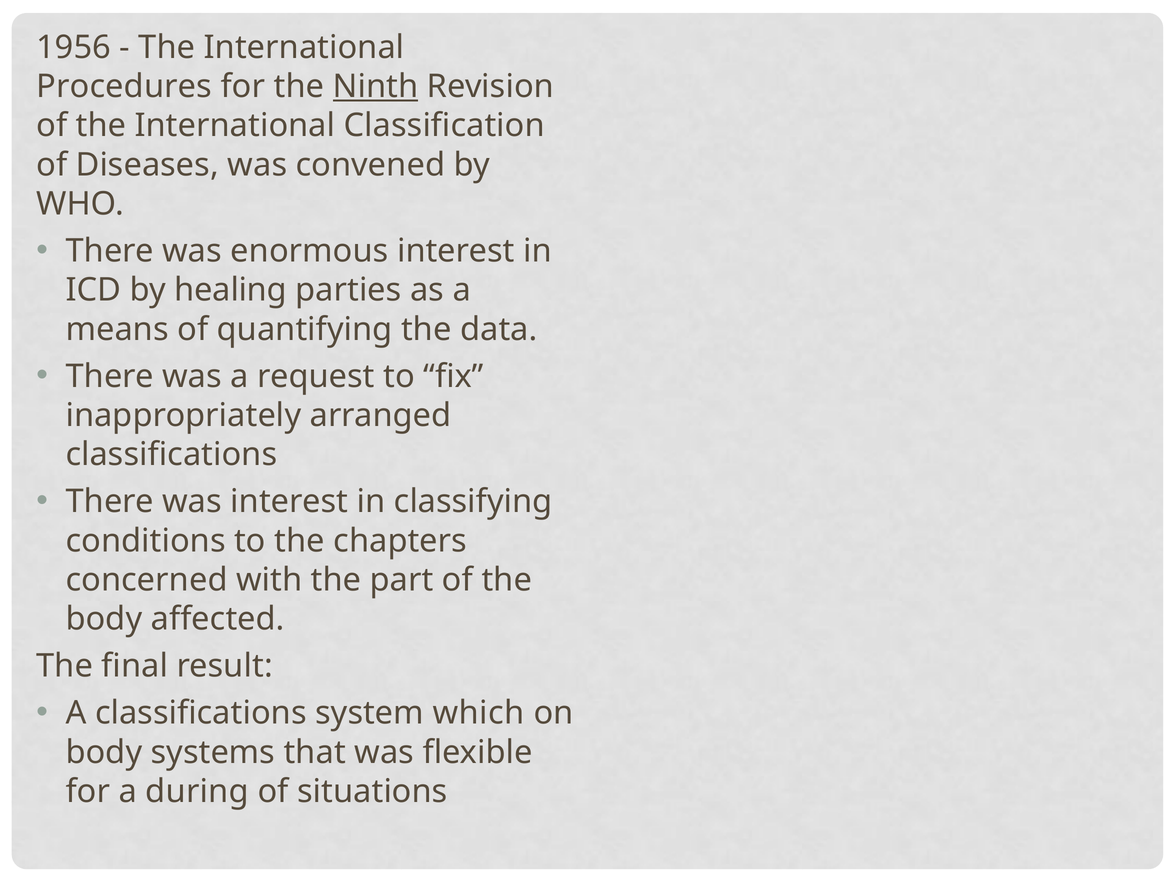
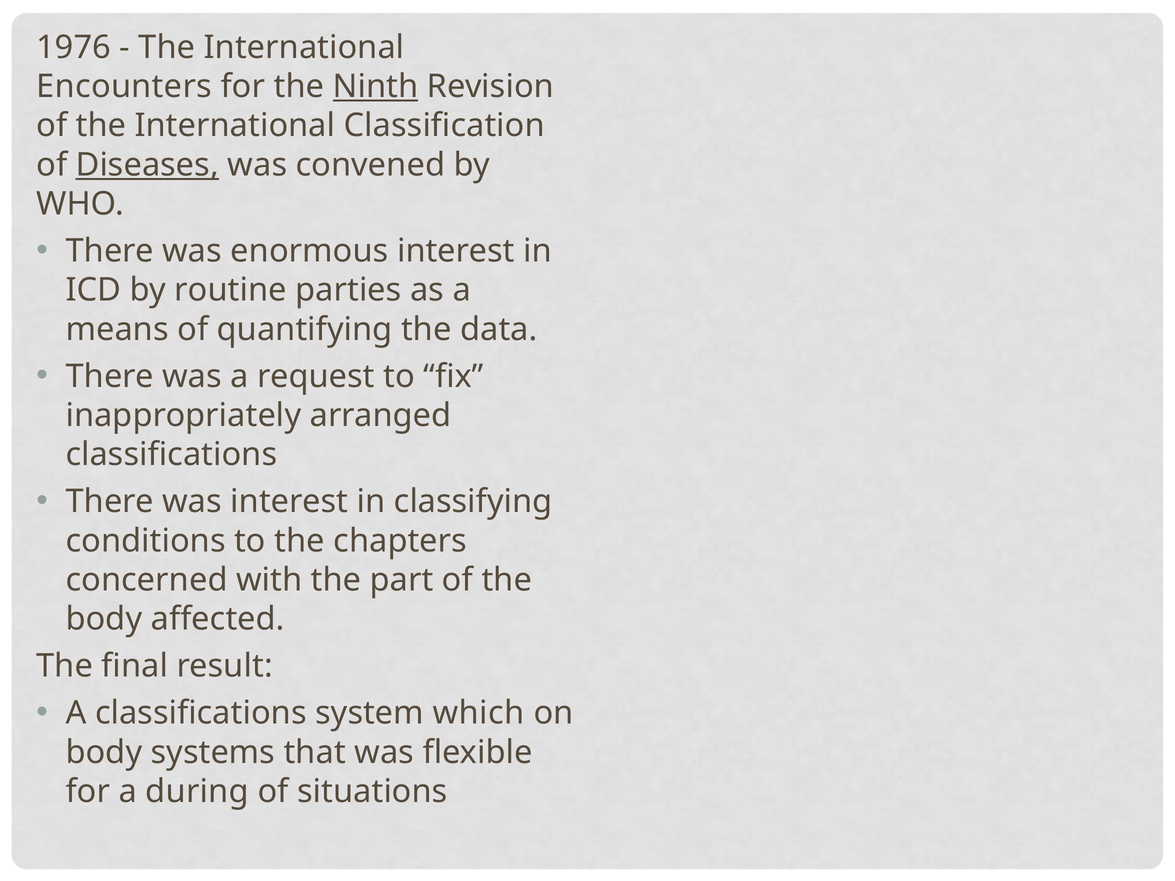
1956: 1956 -> 1976 (74, 47)
Procedures: Procedures -> Encounters (124, 87)
Diseases underline: none -> present (147, 165)
healing: healing -> routine (231, 290)
